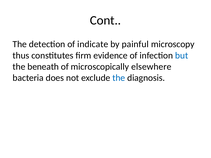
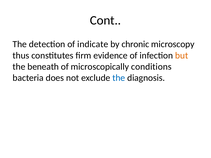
painful: painful -> chronic (135, 44)
but colour: blue -> orange (182, 56)
elsewhere: elsewhere -> conditions (151, 67)
